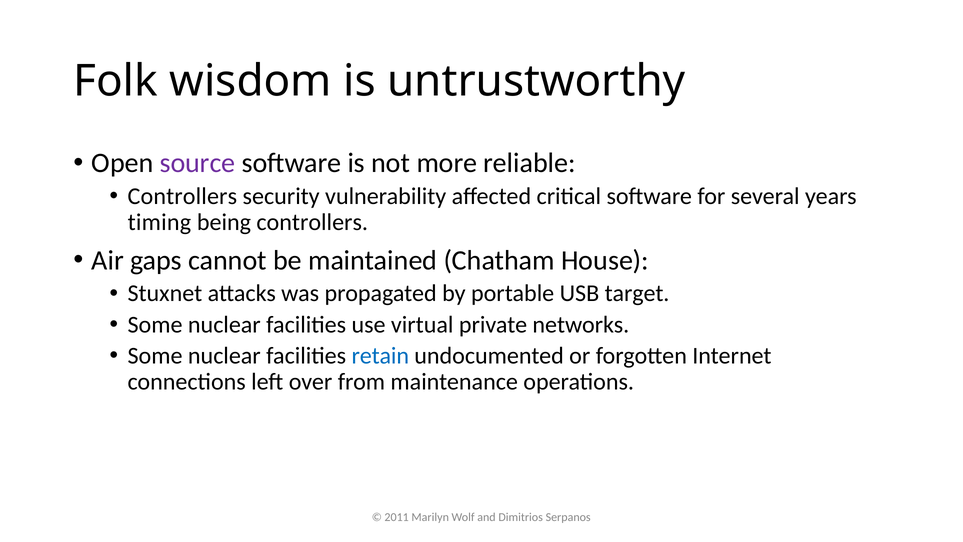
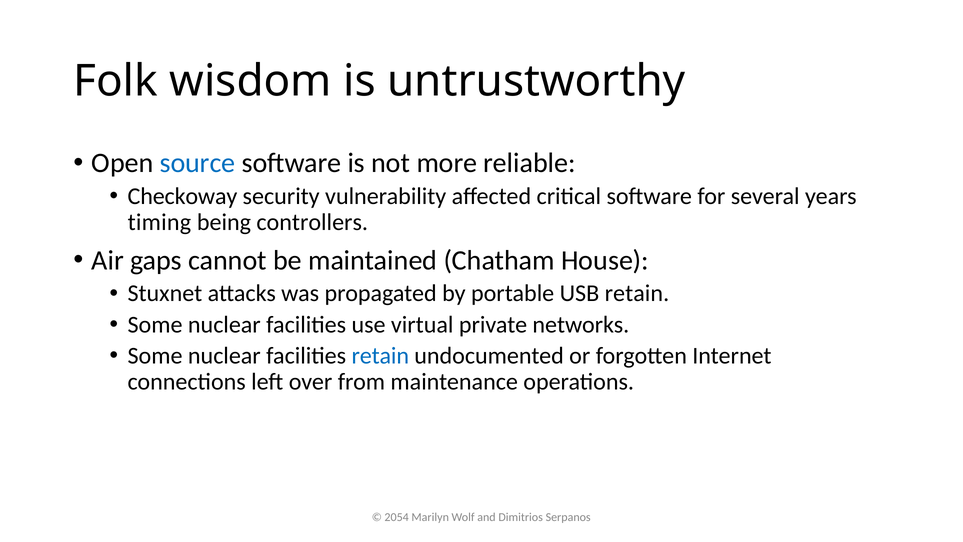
source colour: purple -> blue (198, 163)
Controllers: Controllers -> Checkoway (182, 196)
USB target: target -> retain (637, 293)
2011: 2011 -> 2054 (397, 517)
